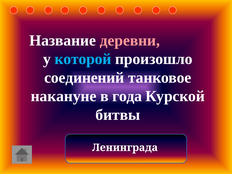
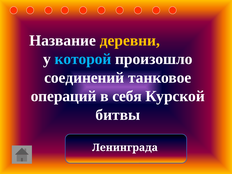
деревни colour: pink -> yellow (130, 40)
накануне: накануне -> операций (64, 96)
года: года -> себя (127, 96)
